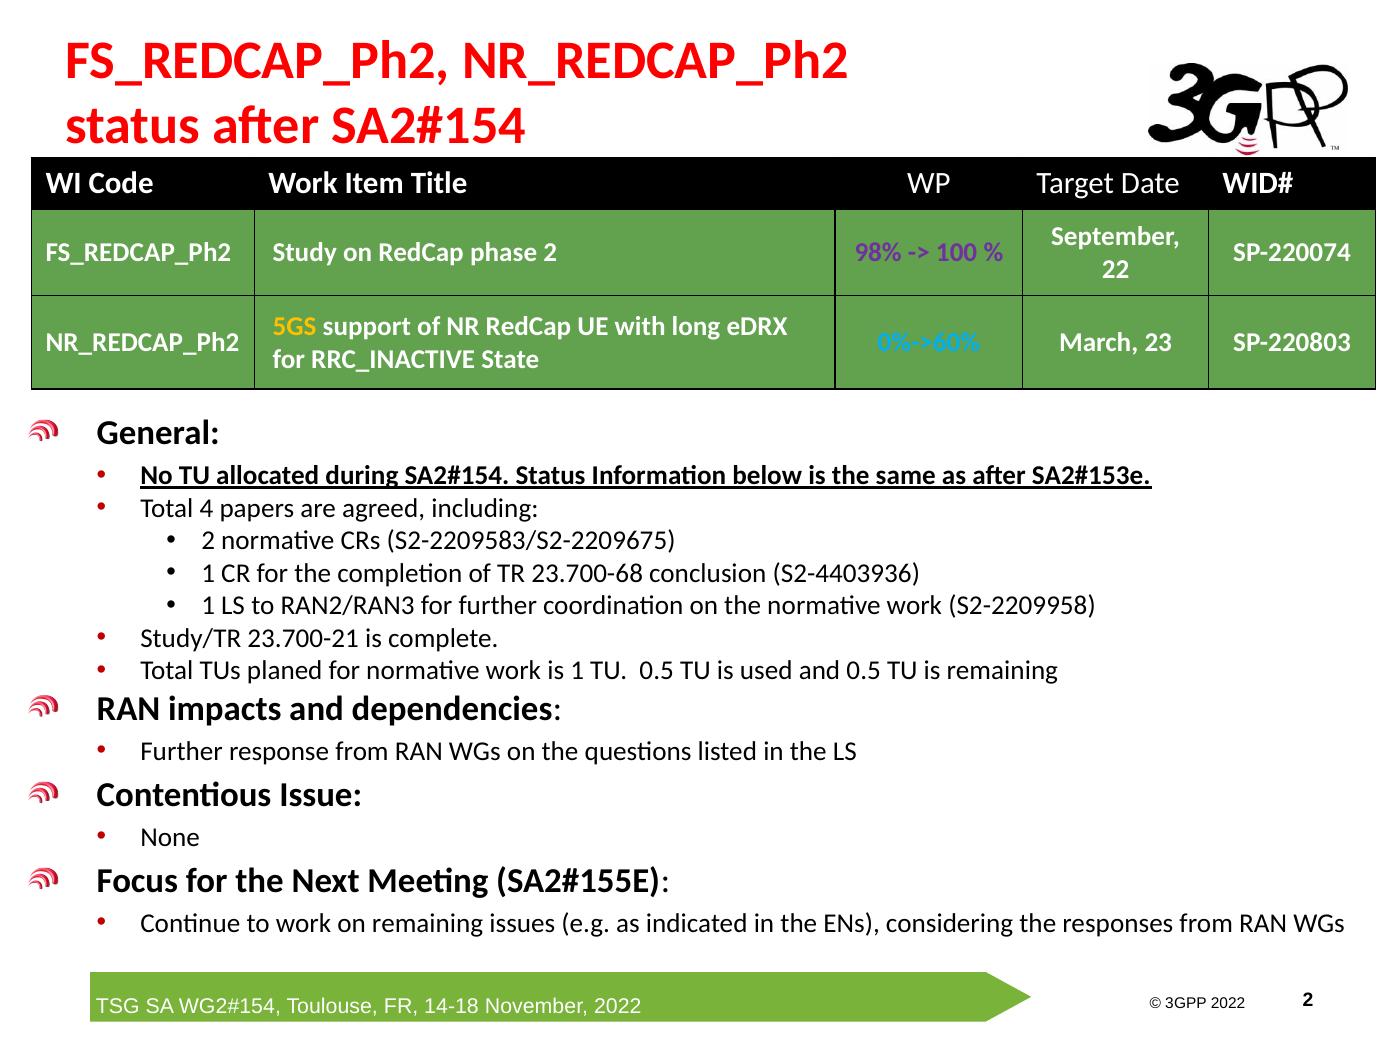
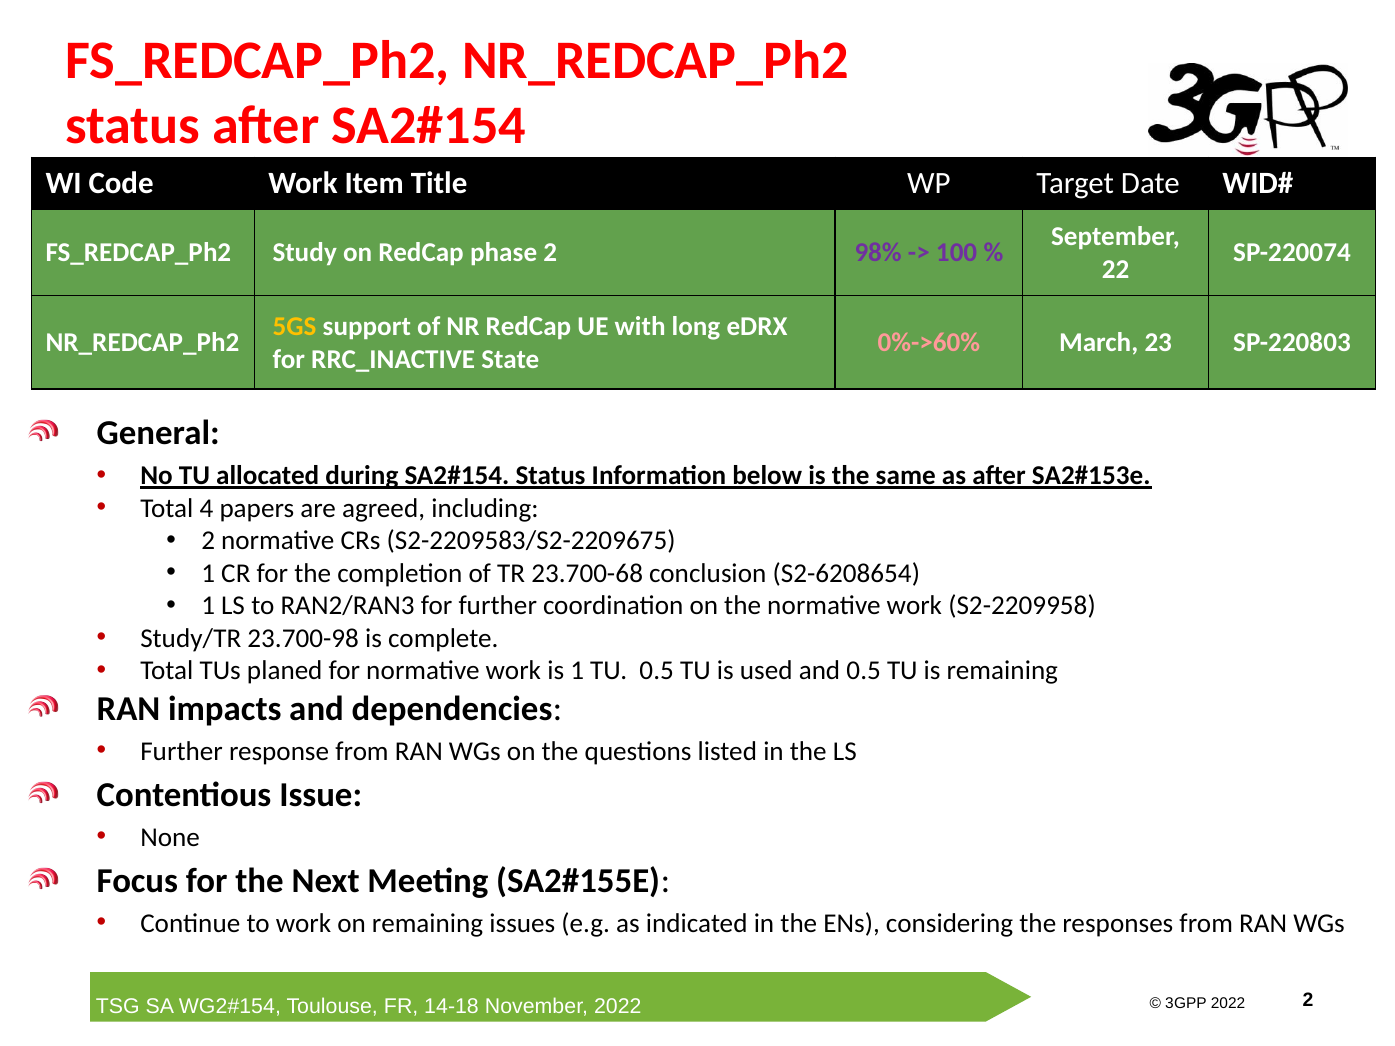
0%->60% colour: light blue -> pink (929, 343)
S2-4403936: S2-4403936 -> S2-6208654 (846, 573)
23.700-21: 23.700-21 -> 23.700-98 (303, 639)
